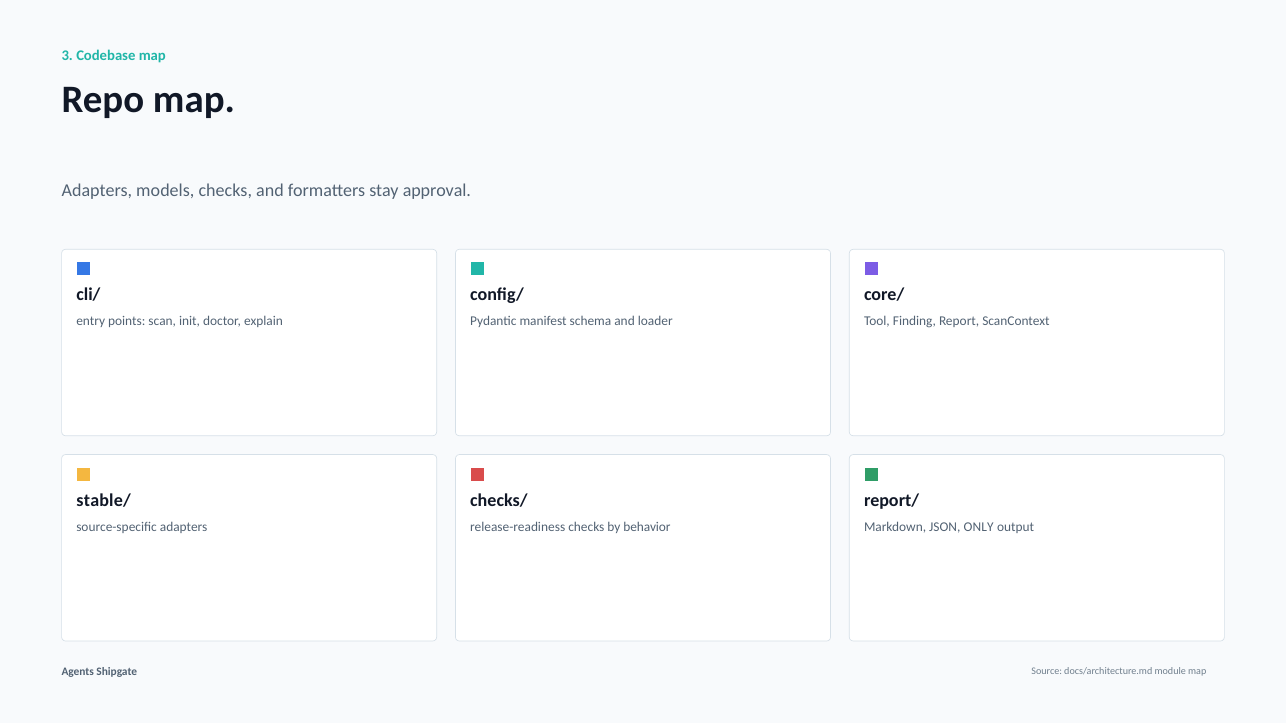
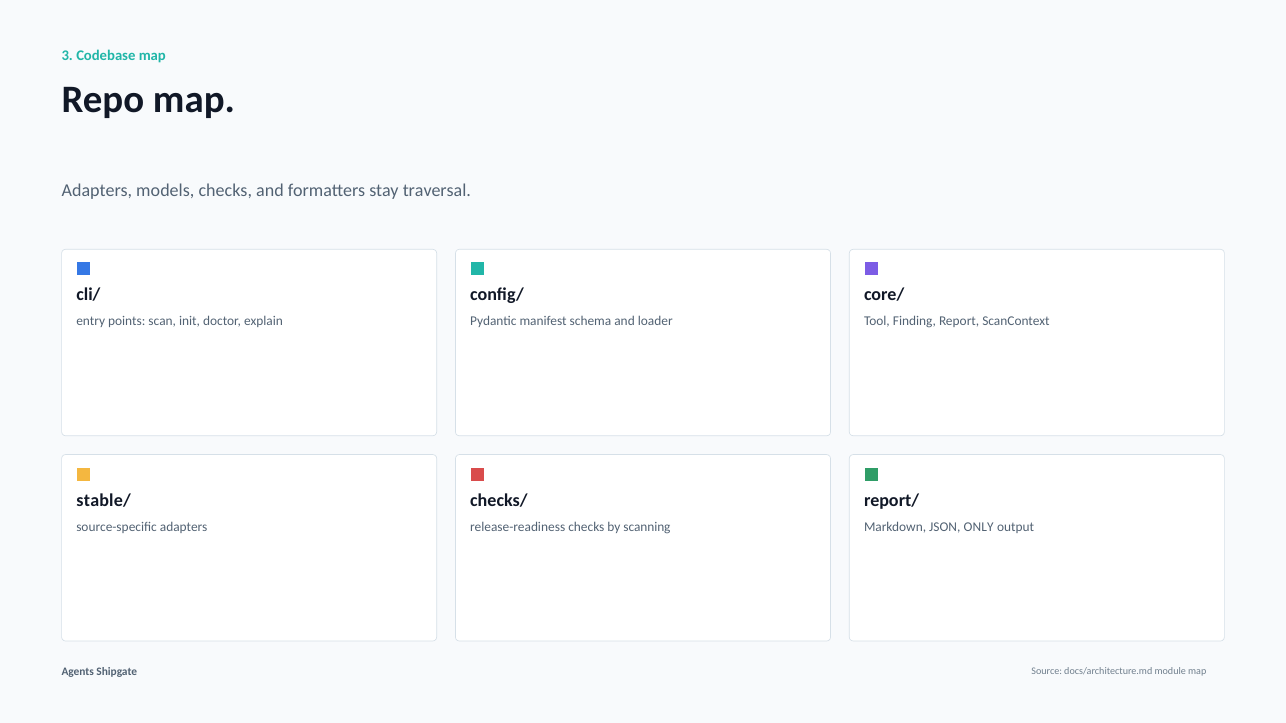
approval: approval -> traversal (437, 190)
behavior: behavior -> scanning (647, 527)
